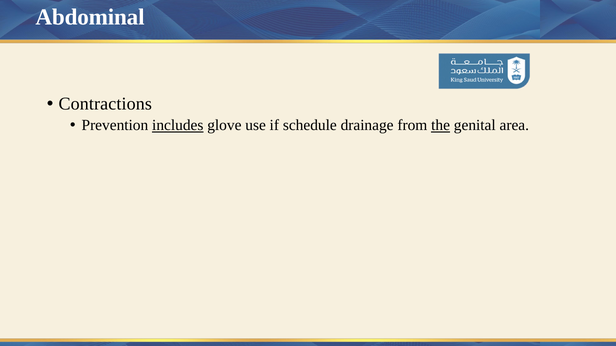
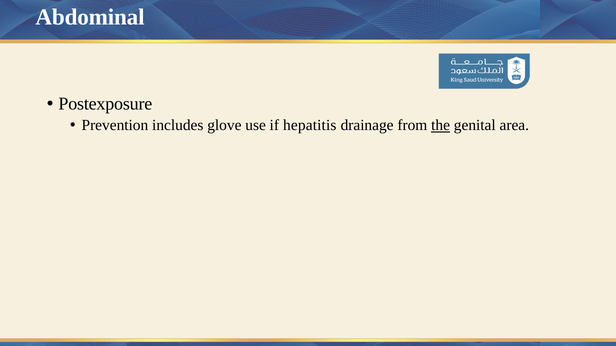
Contractions: Contractions -> Postexposure (105, 104)
includes underline: present -> none (178, 125)
schedule: schedule -> hepatitis (310, 125)
